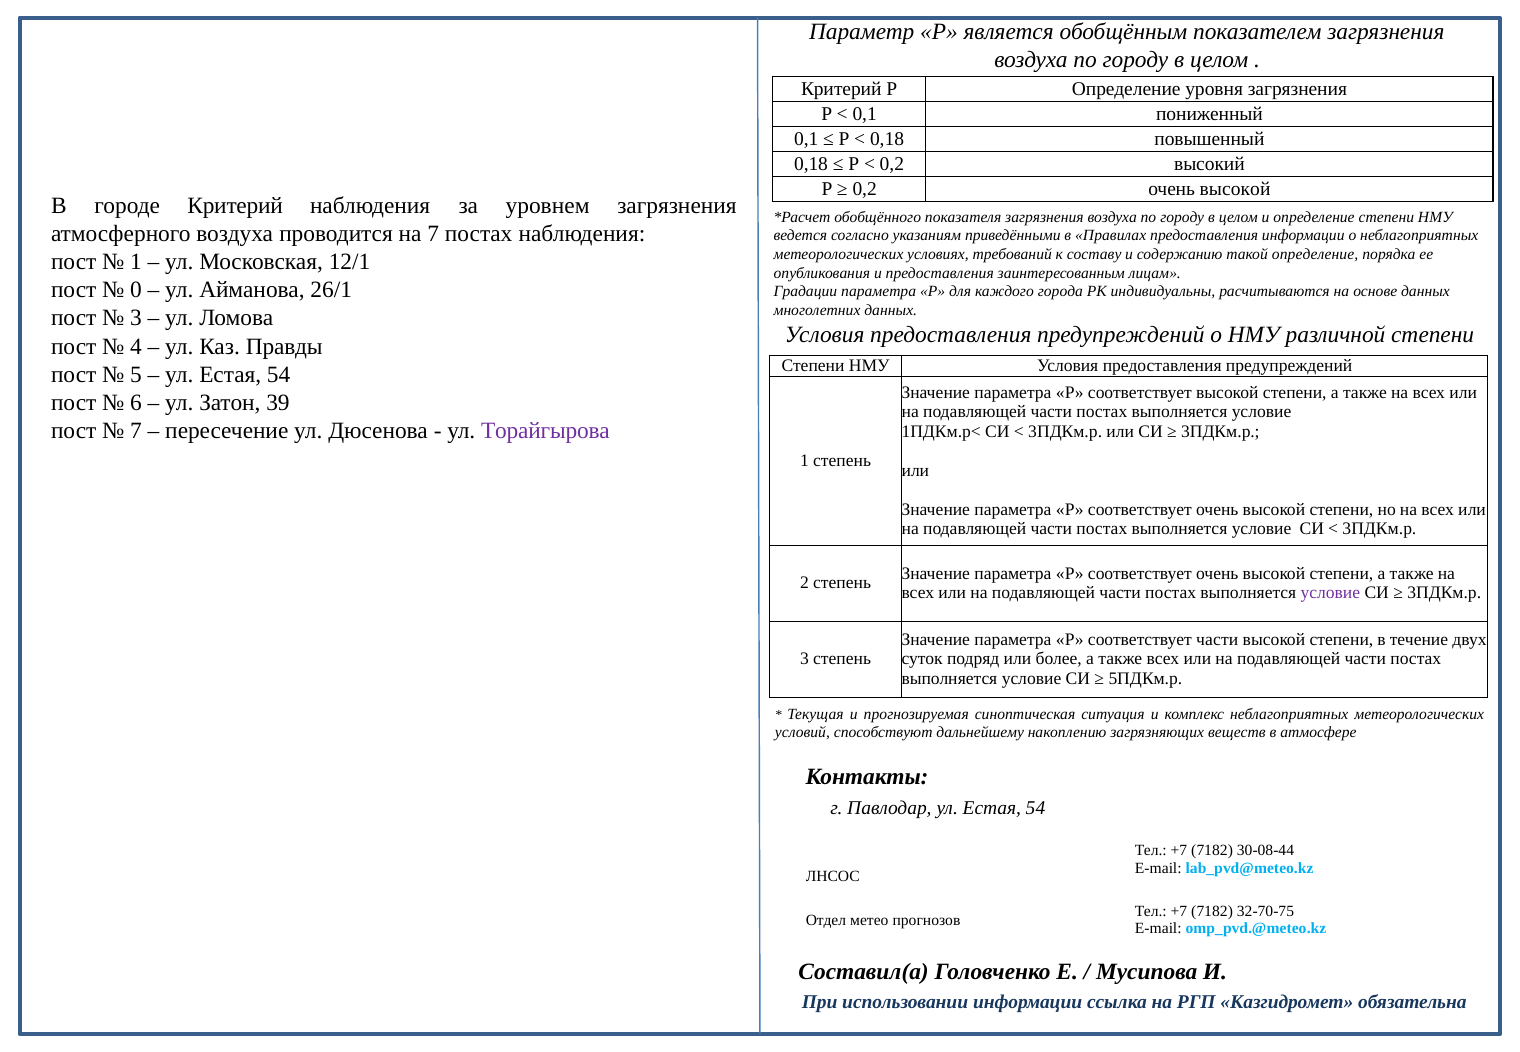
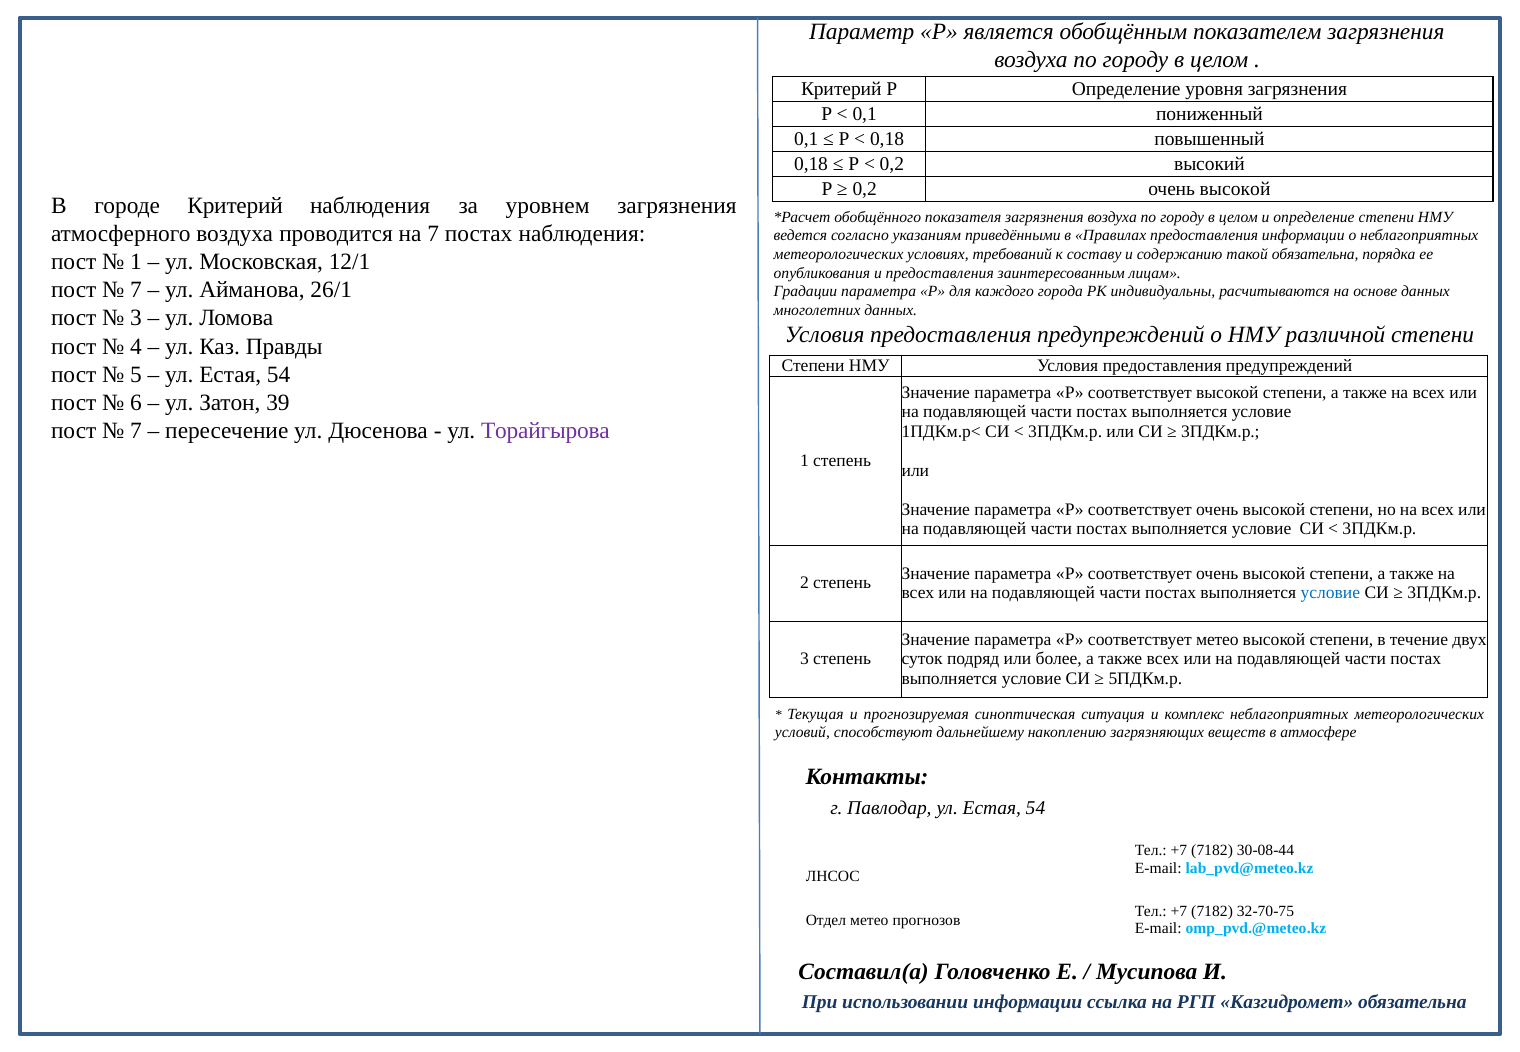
такой определение: определение -> обязательна (1315, 254)
0: 0 -> 7 (136, 290)
условие colour: purple -> blue (1330, 593)
соответствует части: части -> метео (1217, 640)
